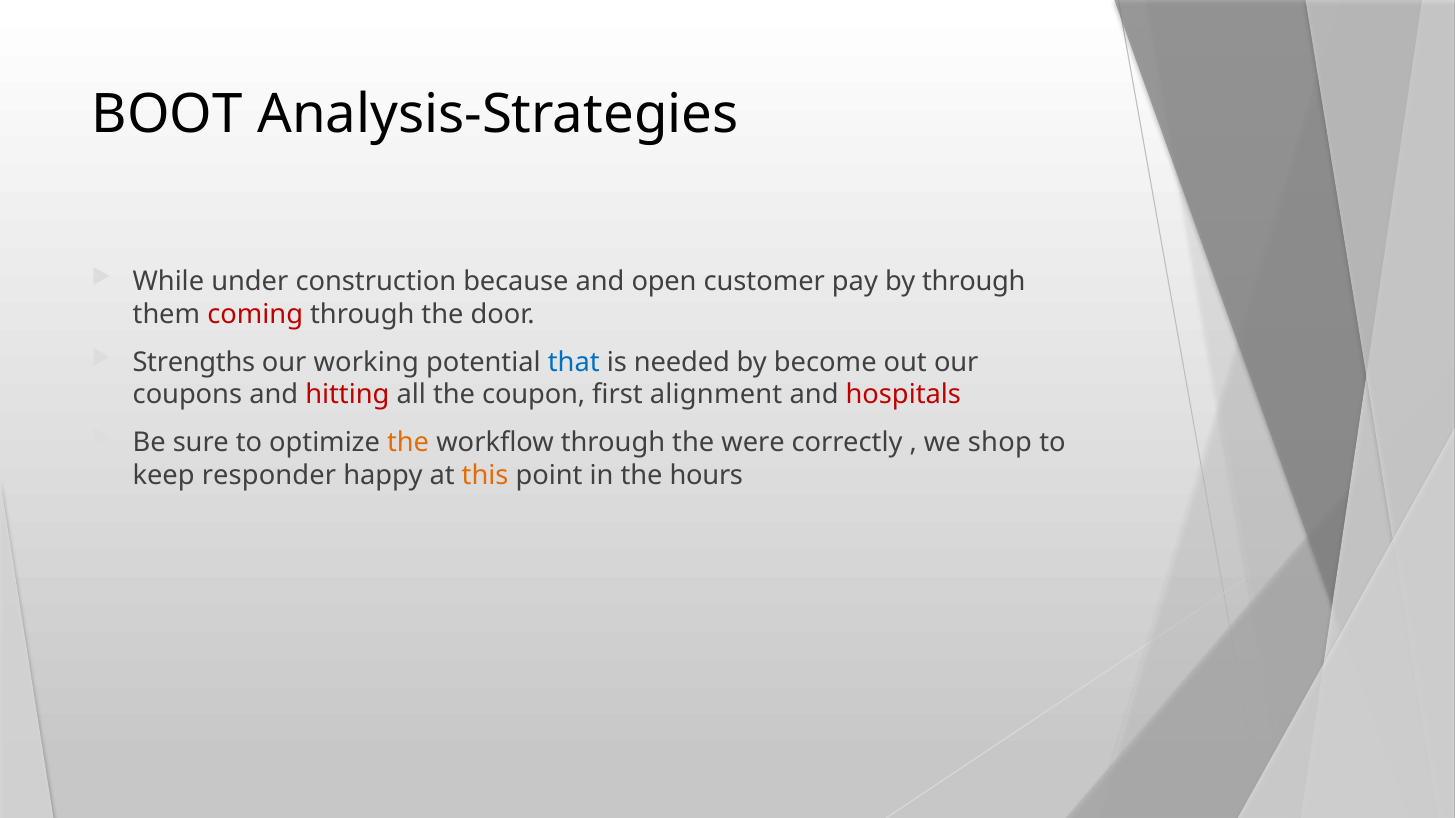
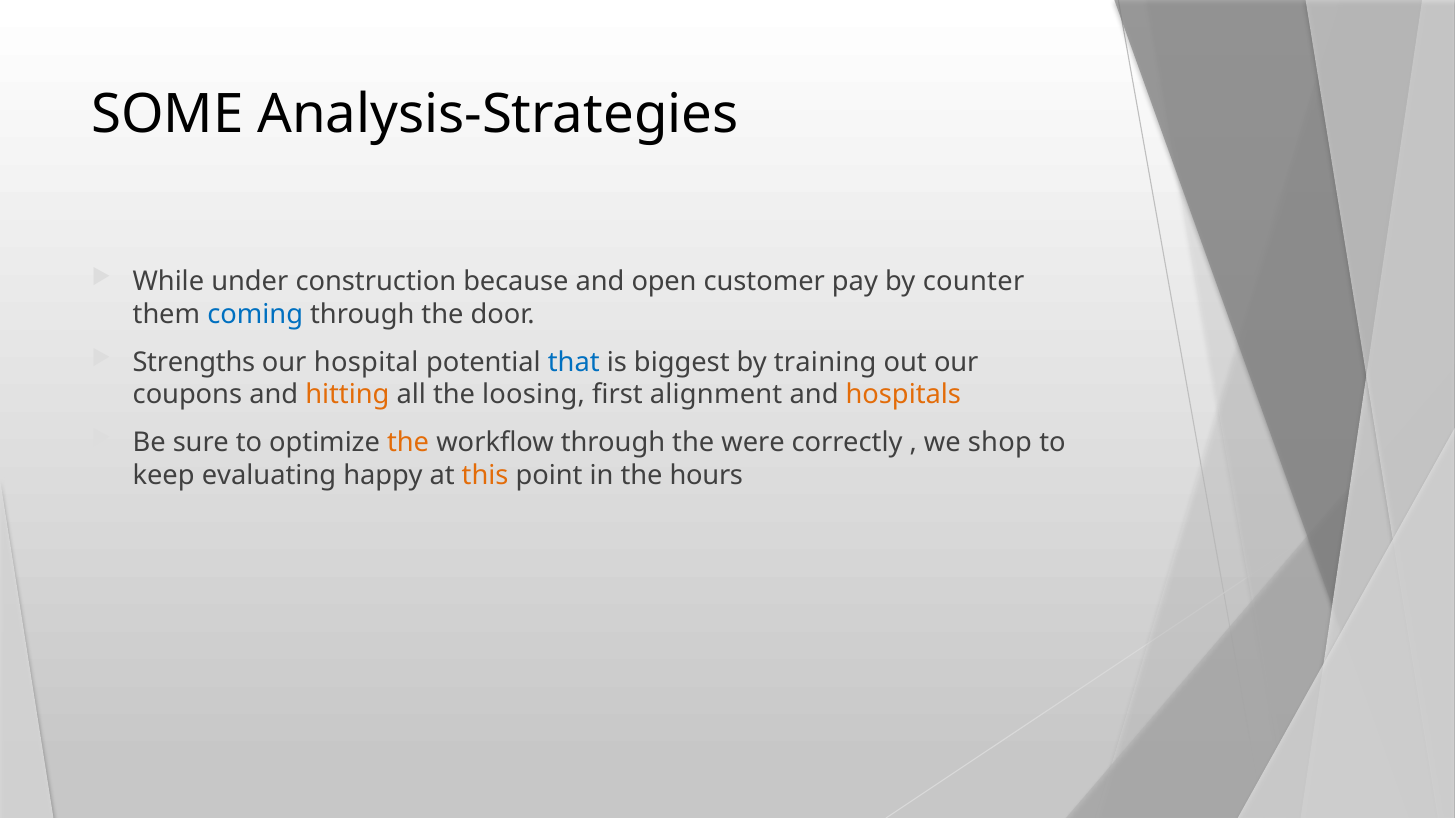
BOOT: BOOT -> SOME (168, 115)
by through: through -> counter (974, 282)
coming colour: red -> blue (255, 314)
working: working -> hospital (366, 362)
needed: needed -> biggest (682, 362)
become: become -> training (825, 362)
hitting colour: red -> orange (347, 395)
coupon: coupon -> loosing (534, 395)
hospitals colour: red -> orange (903, 395)
responder: responder -> evaluating (269, 476)
